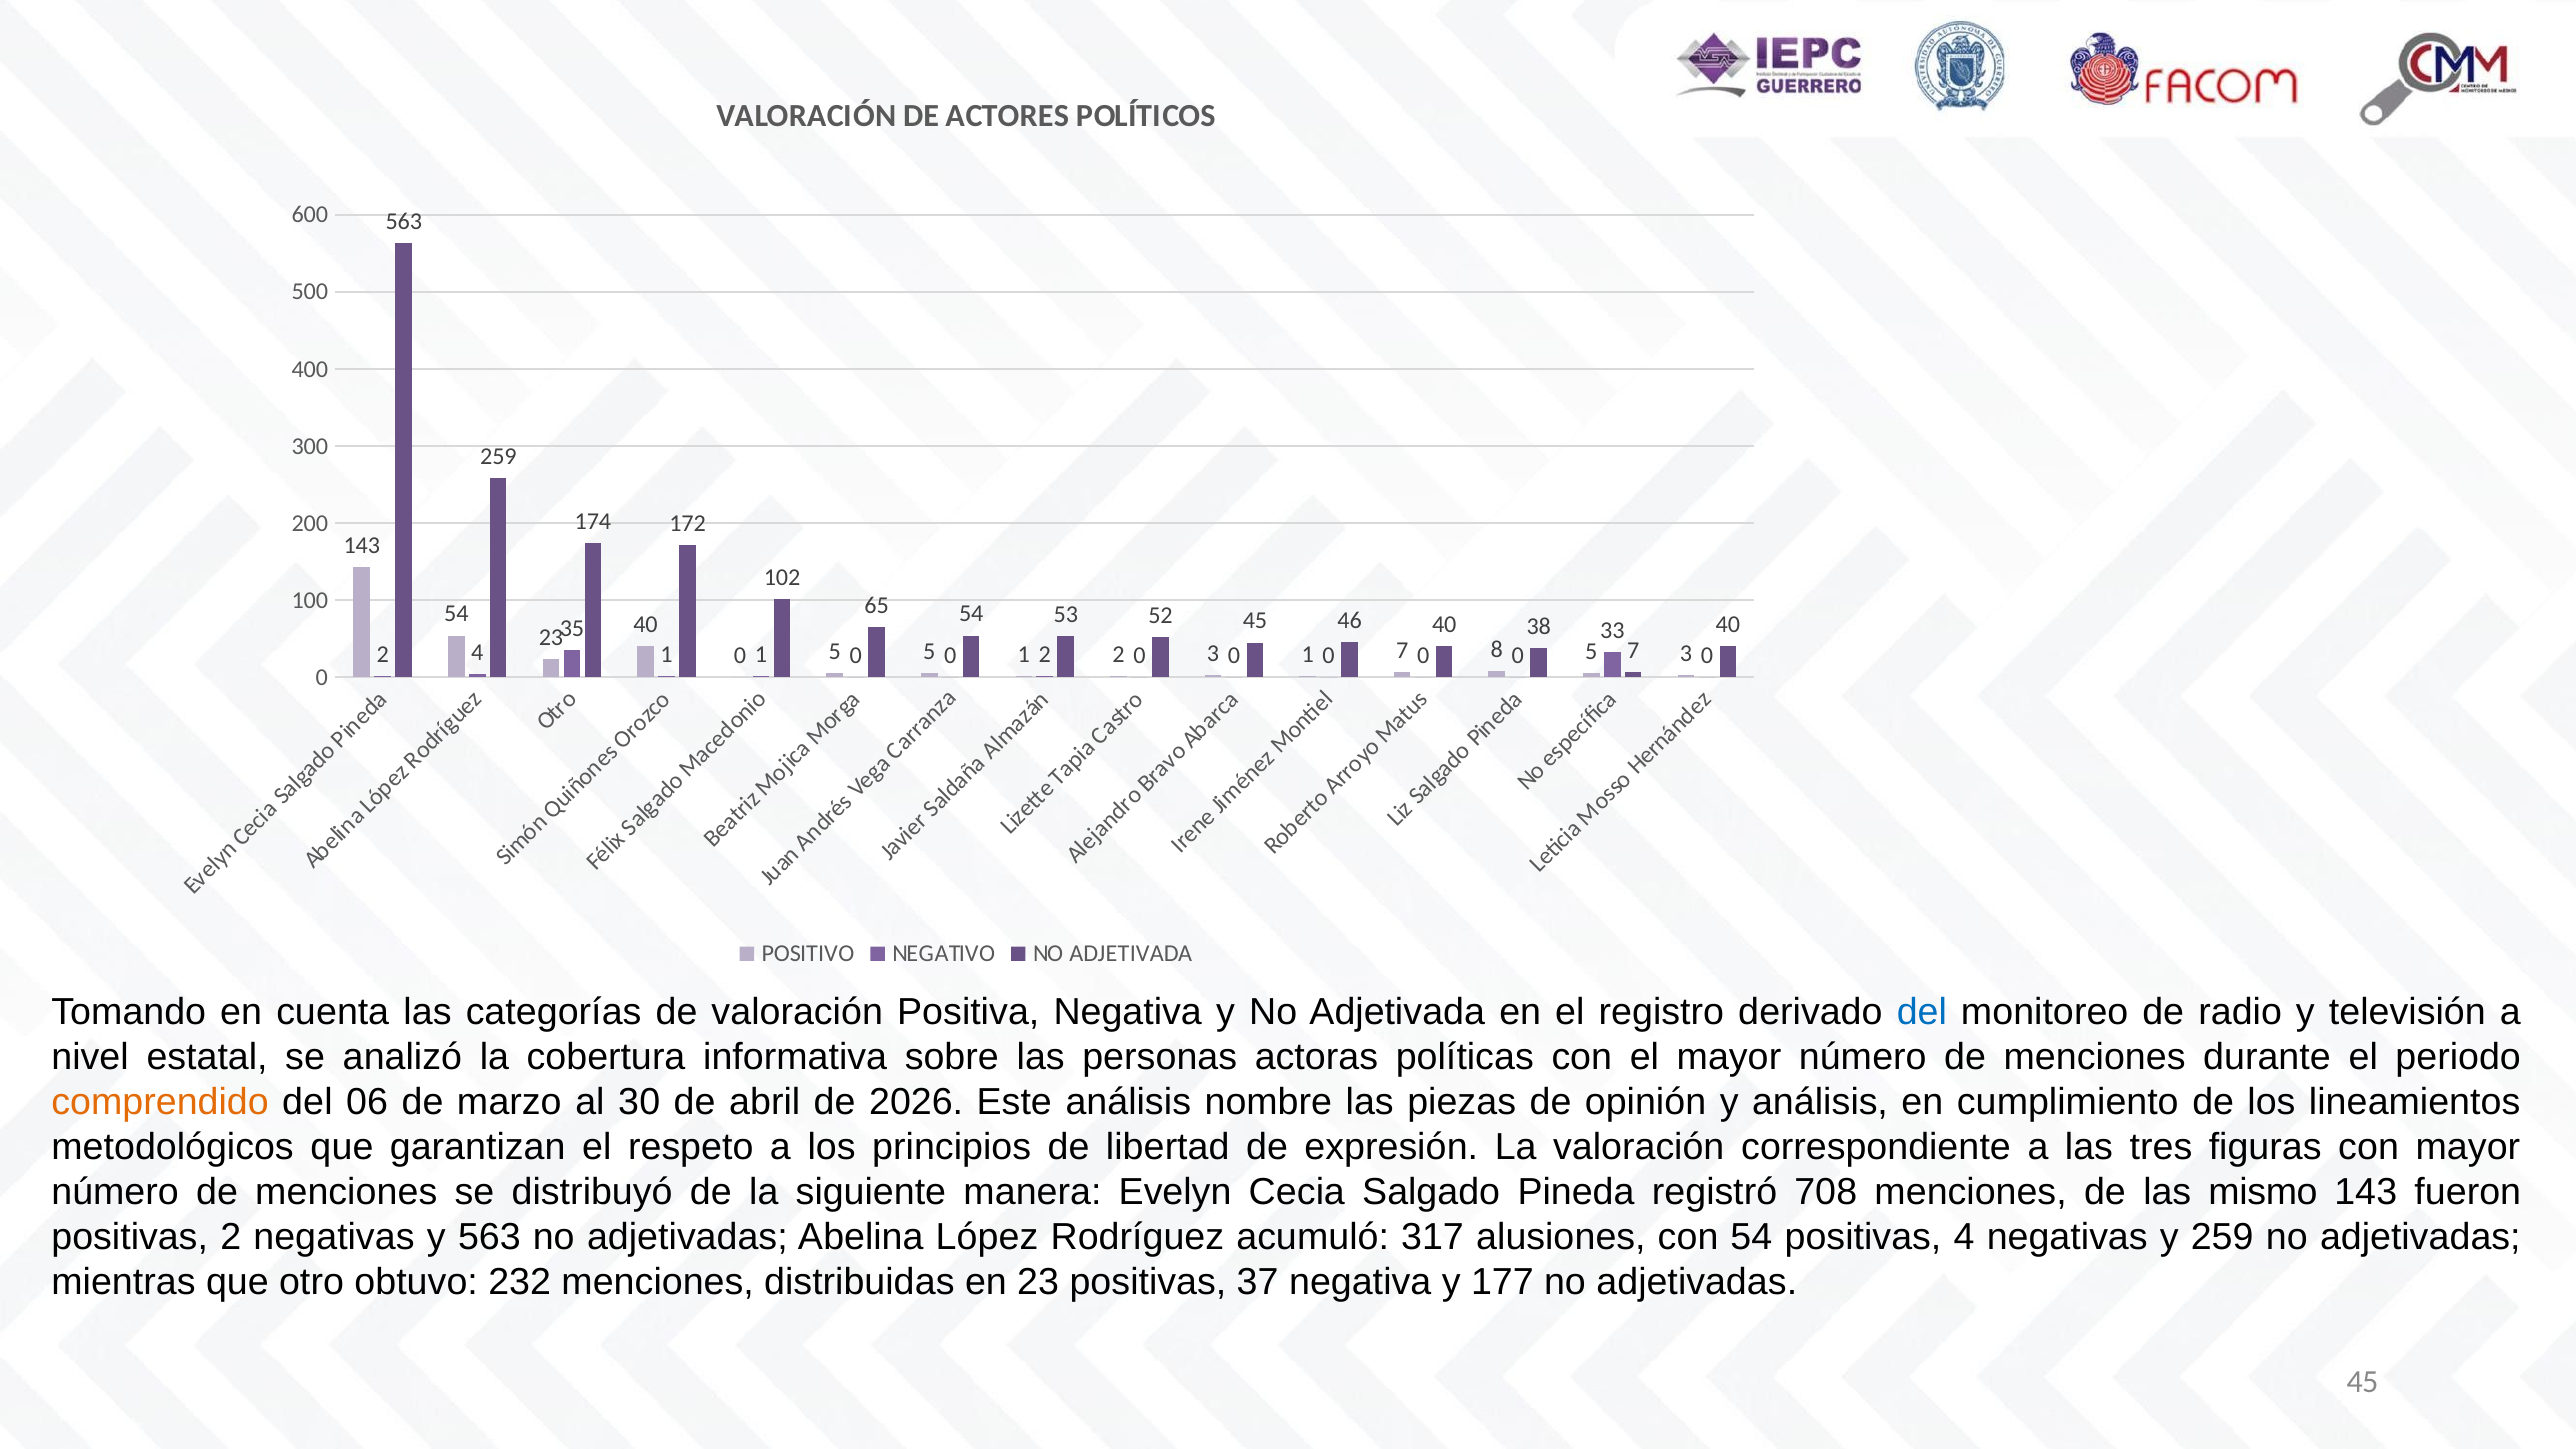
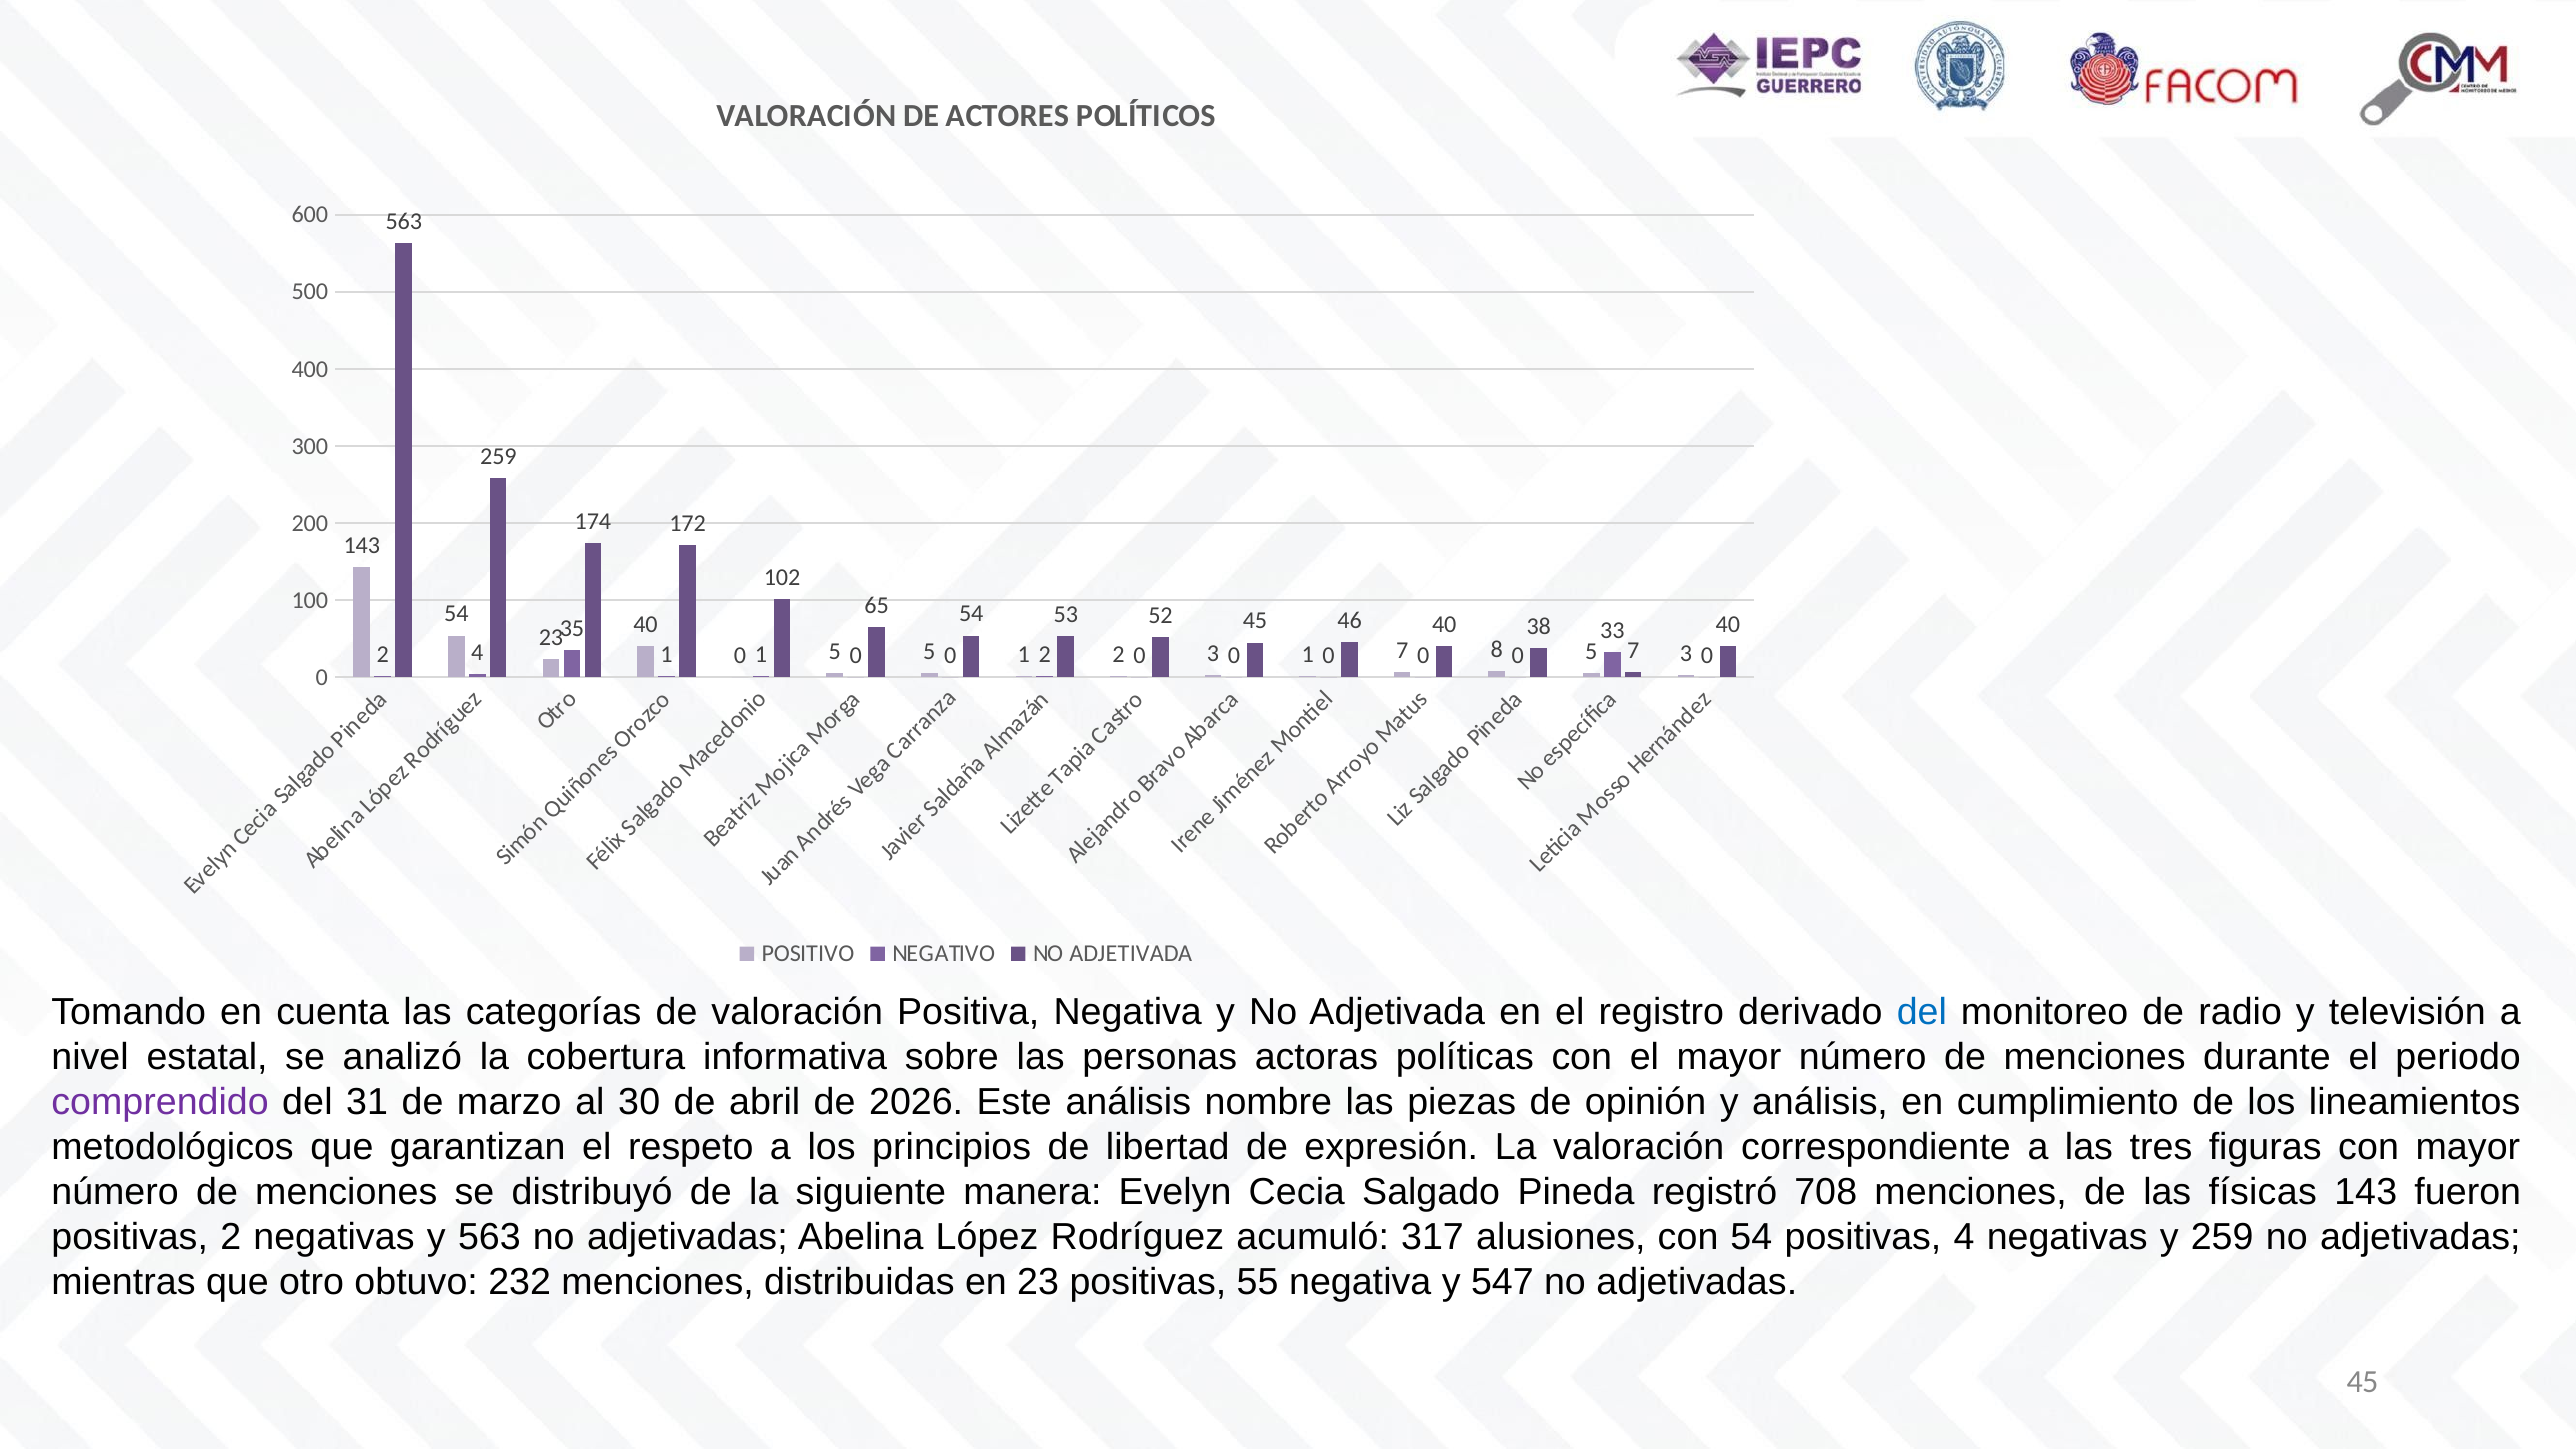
comprendido colour: orange -> purple (160, 1102)
06: 06 -> 31 (367, 1102)
mismo: mismo -> físicas (2263, 1192)
37: 37 -> 55 (1258, 1283)
177: 177 -> 547 (1502, 1283)
